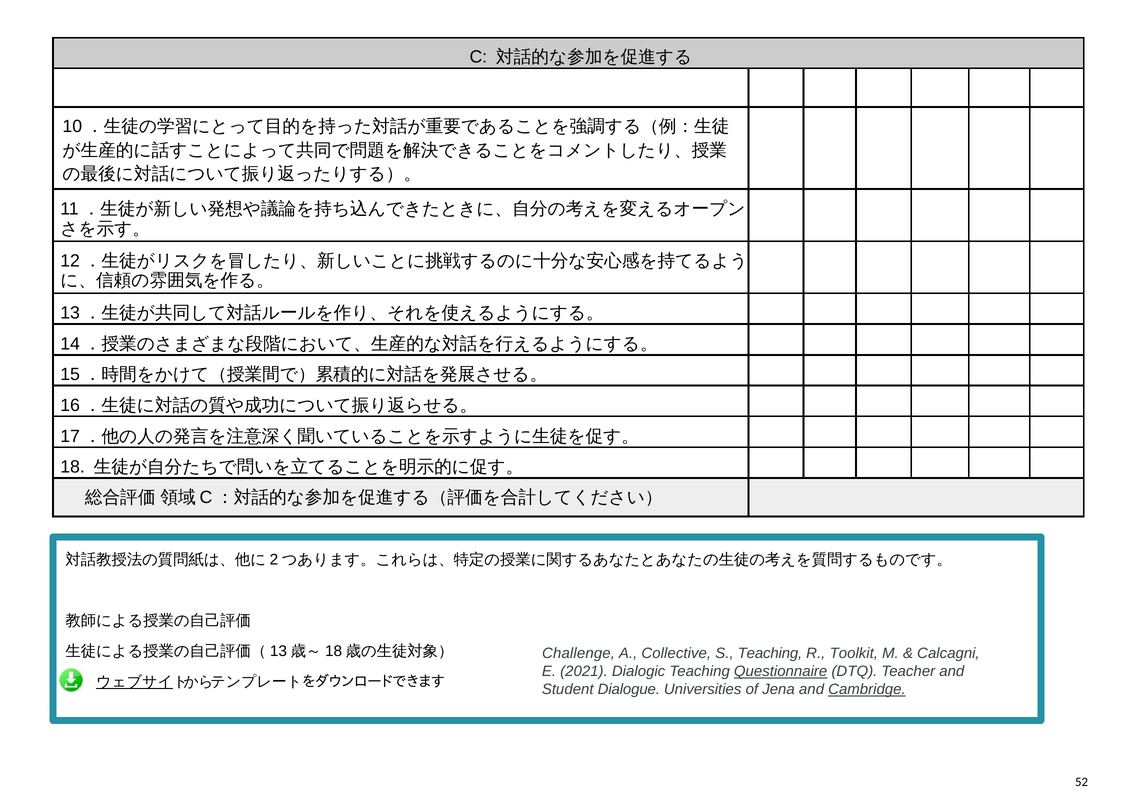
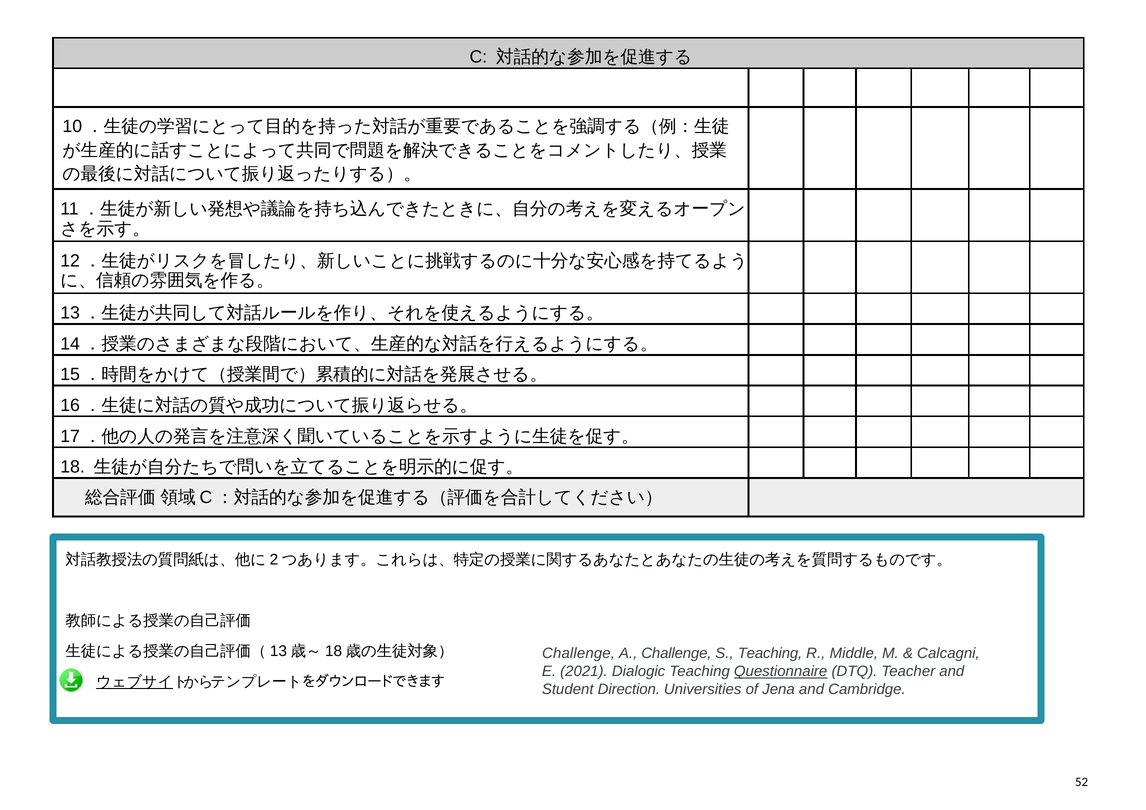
A Collective: Collective -> Challenge (676, 654)
Toolkit: Toolkit -> Middle (854, 654)
Dialogue: Dialogue -> Direction (629, 690)
Cambridge underline: present -> none (867, 690)
